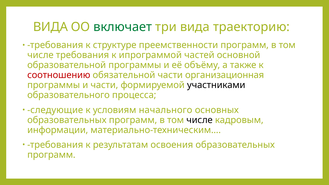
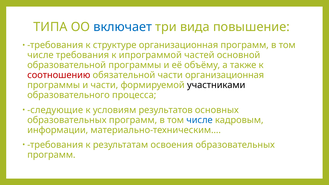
ВИДА: ВИДА -> ТИПА (50, 27)
включает colour: green -> blue (123, 27)
траекторию: траекторию -> повышение (251, 27)
структуре преемственности: преемственности -> организационная (179, 45)
начального: начального -> результатов (166, 110)
числе colour: black -> blue (200, 120)
